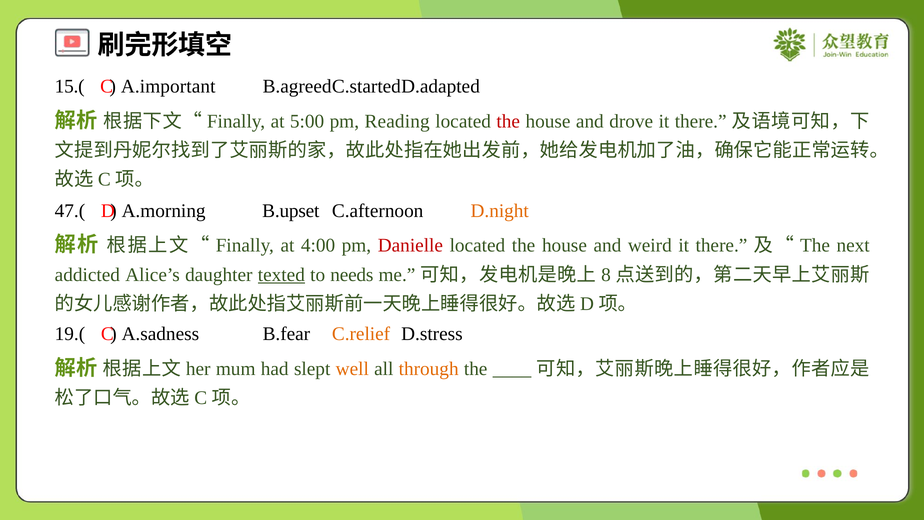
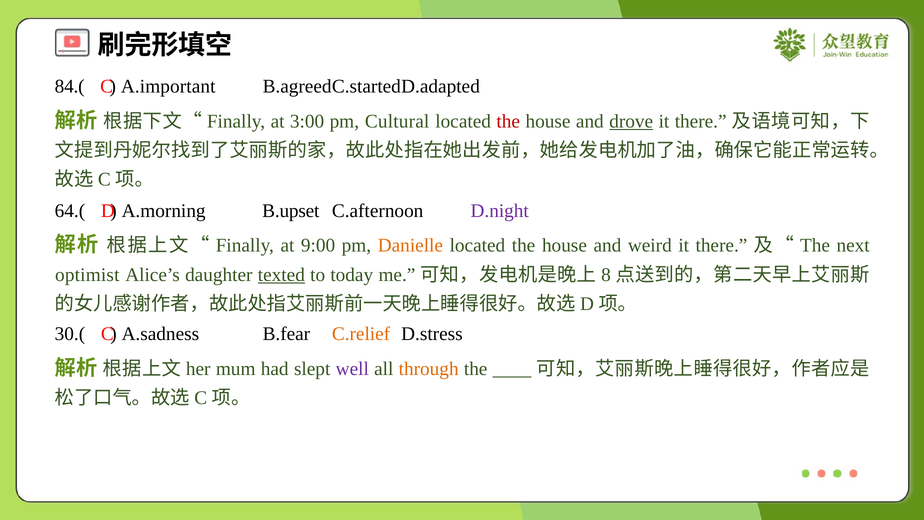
15.(: 15.( -> 84.( (70, 87)
5:00: 5:00 -> 3:00 (307, 121)
Reading: Reading -> Cultural (397, 121)
drove underline: none -> present (631, 121)
47.(: 47.( -> 64.( (70, 211)
D.night colour: orange -> purple (500, 211)
4:00: 4:00 -> 9:00 (318, 245)
Danielle colour: red -> orange (410, 245)
addicted: addicted -> optimist (87, 275)
needs: needs -> today (352, 275)
19.(: 19.( -> 30.( (70, 334)
well colour: orange -> purple (352, 369)
